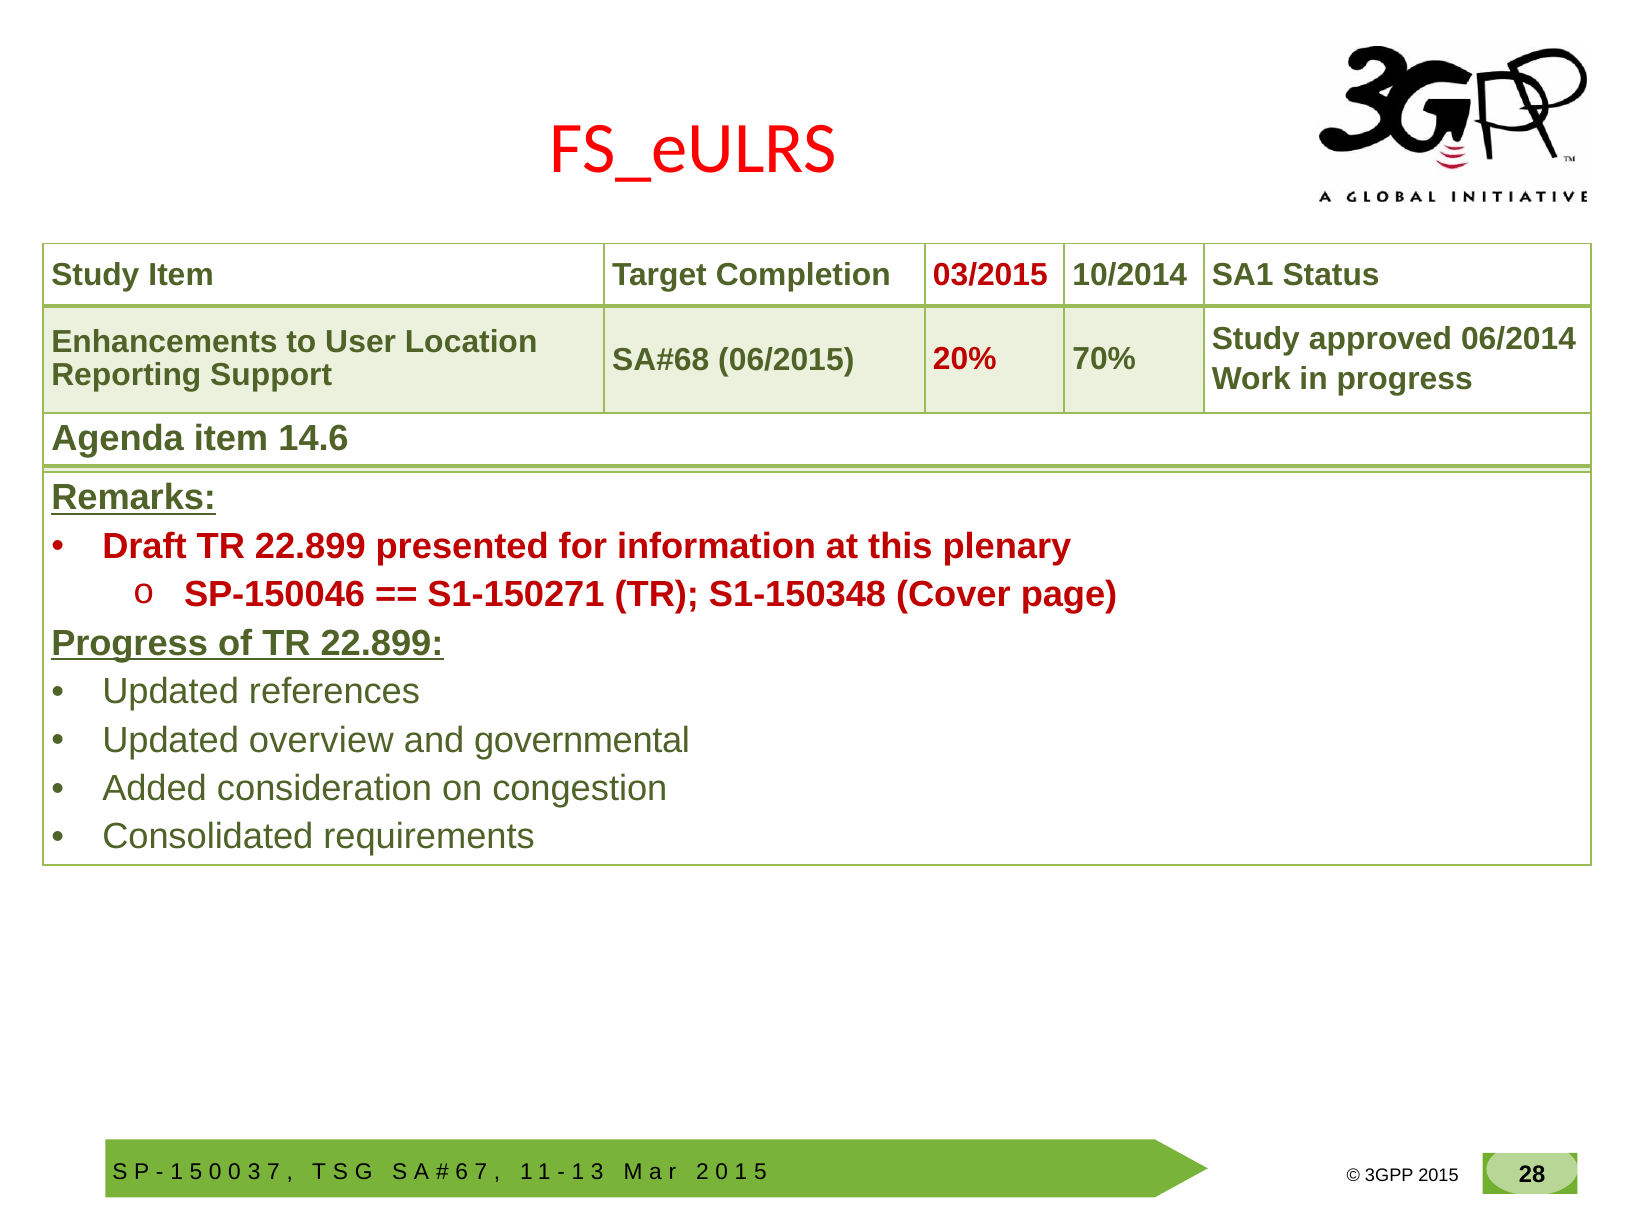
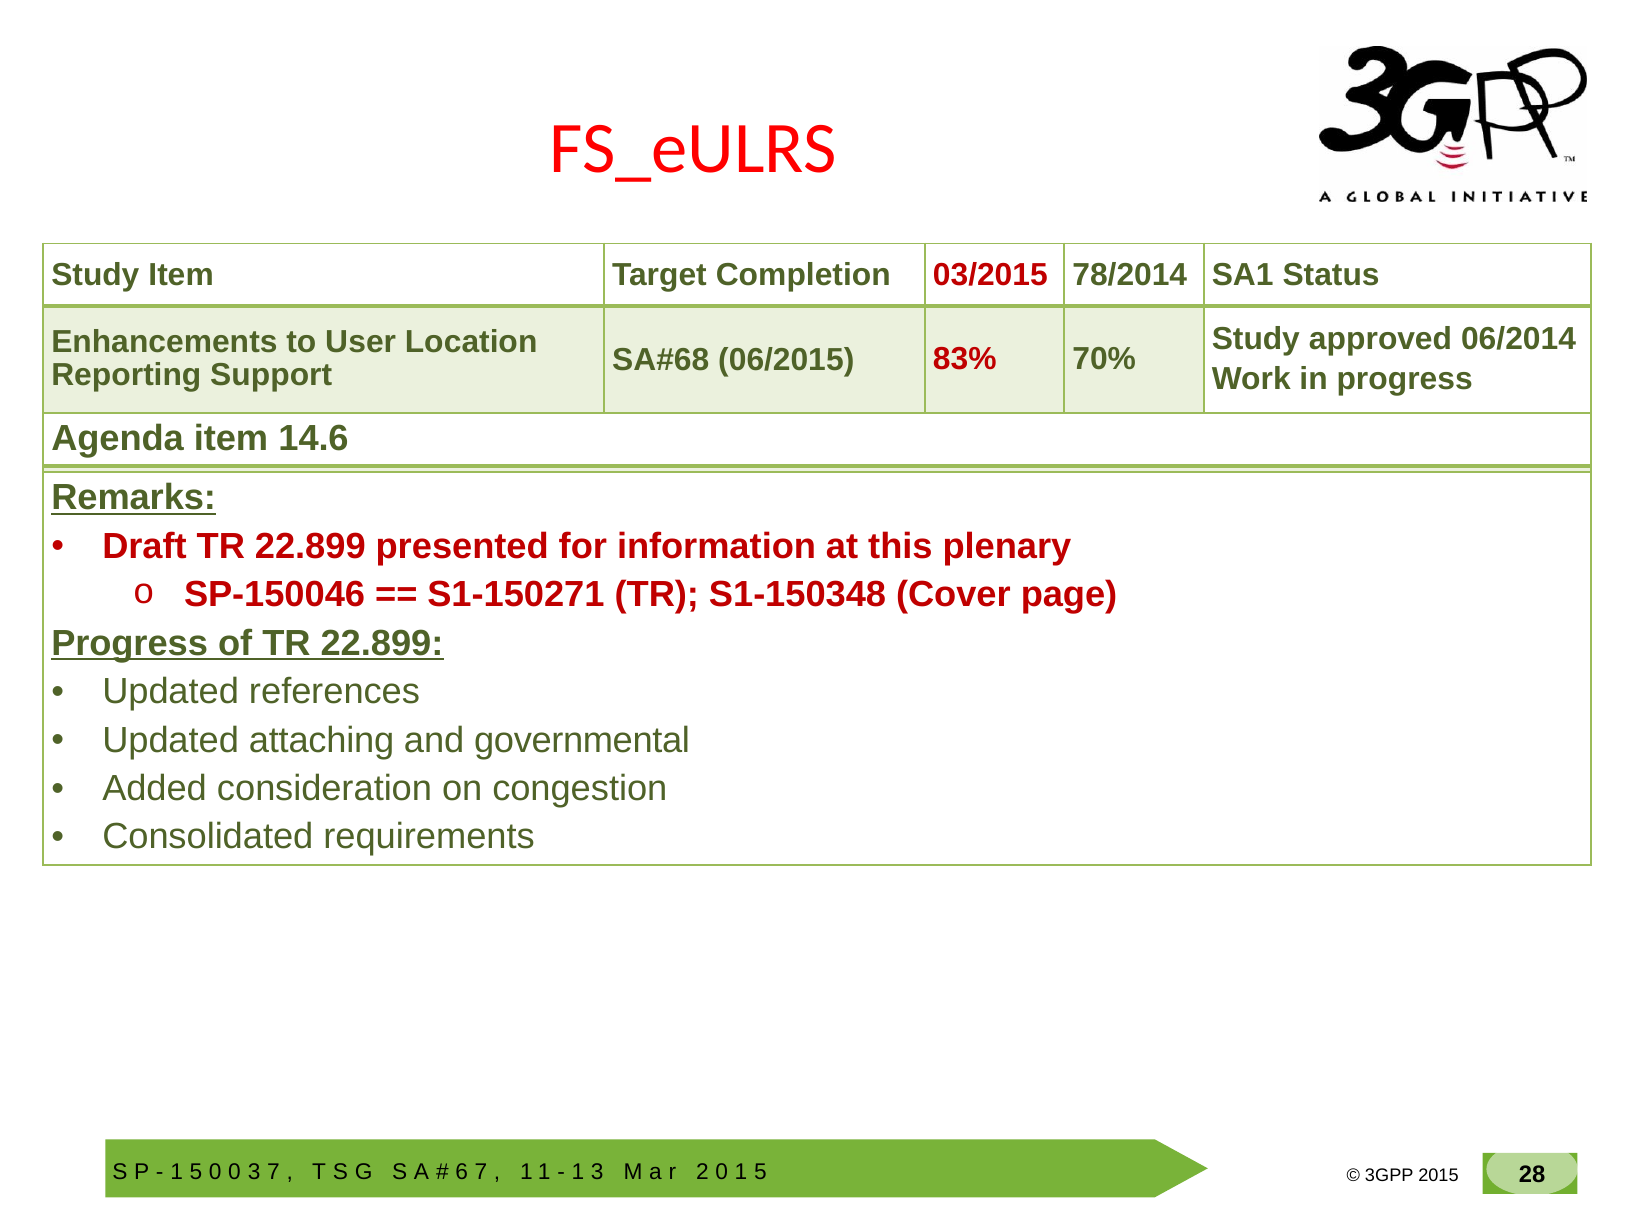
10/2014: 10/2014 -> 78/2014 (1130, 275)
20%: 20% -> 83% (965, 359)
overview: overview -> attaching (322, 740)
